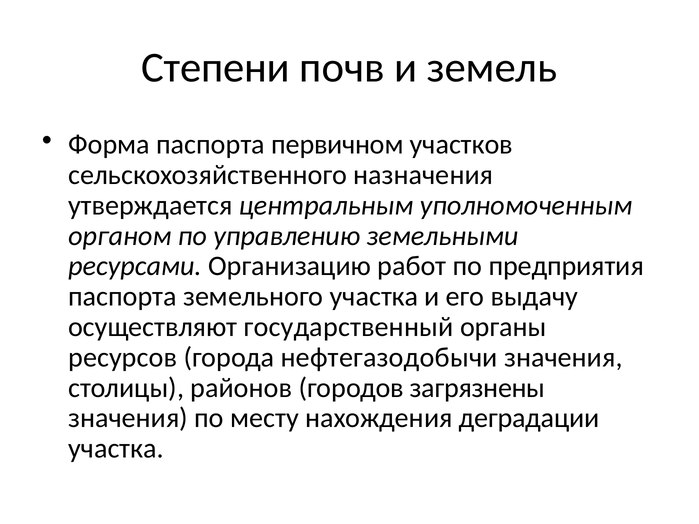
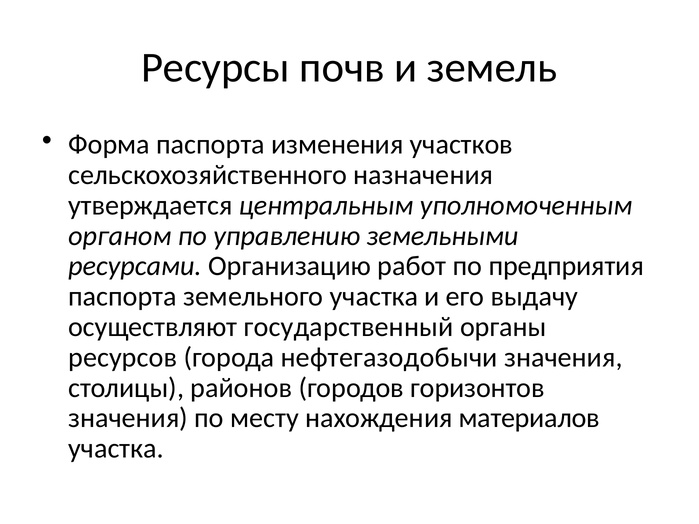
Степени: Степени -> Ресурсы (215, 68)
первичном: первичном -> изменения (337, 145)
загрязнены: загрязнены -> горизонтов (477, 388)
деградации: деградации -> материалов (529, 418)
